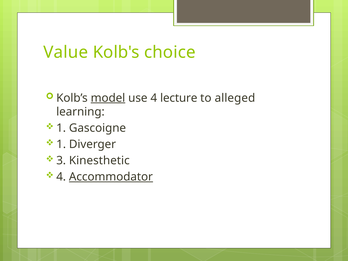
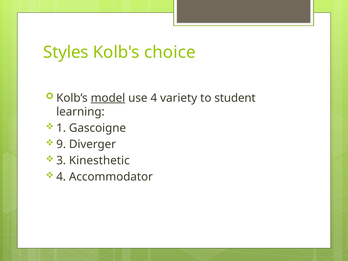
Value: Value -> Styles (66, 52)
lecture: lecture -> variety (179, 98)
alleged: alleged -> student (235, 98)
1: 1 -> 9 (61, 144)
Accommodator underline: present -> none (111, 177)
